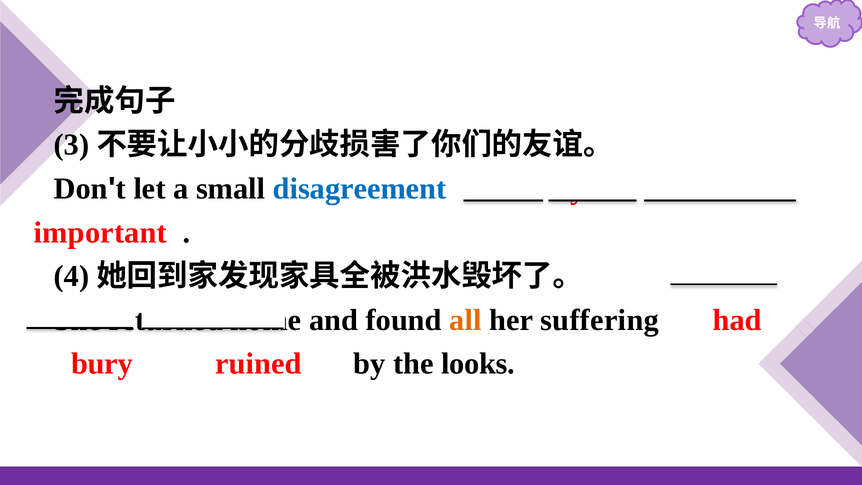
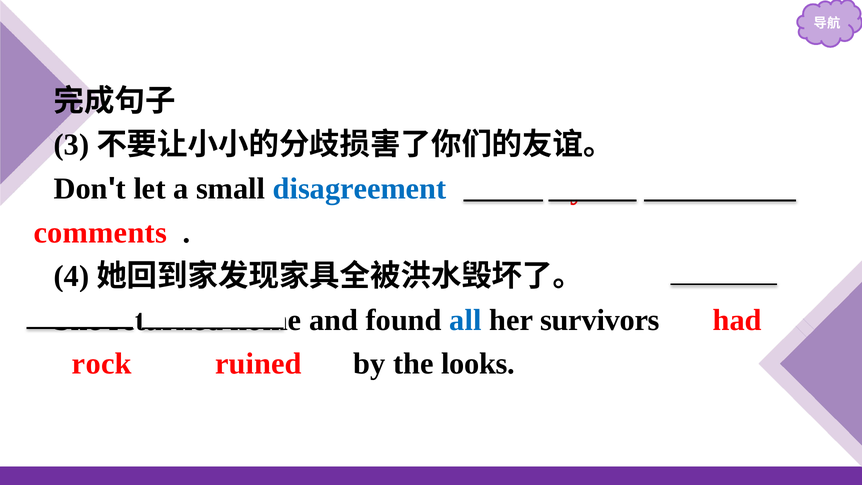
important: important -> comments (100, 232)
all colour: orange -> blue (465, 320)
suffering: suffering -> survivors (600, 320)
bury: bury -> rock (102, 364)
